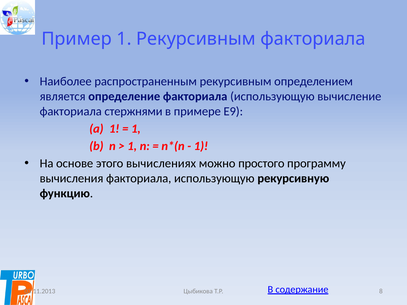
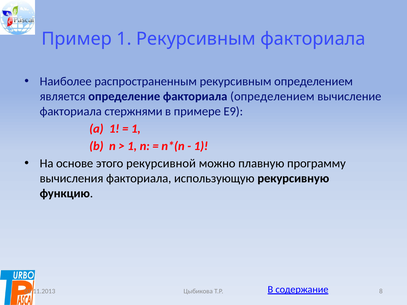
определение факториала использующую: использующую -> определением (272, 97)
вычислениях: вычислениях -> рекурсивной (161, 164)
простого: простого -> плавную (261, 164)
